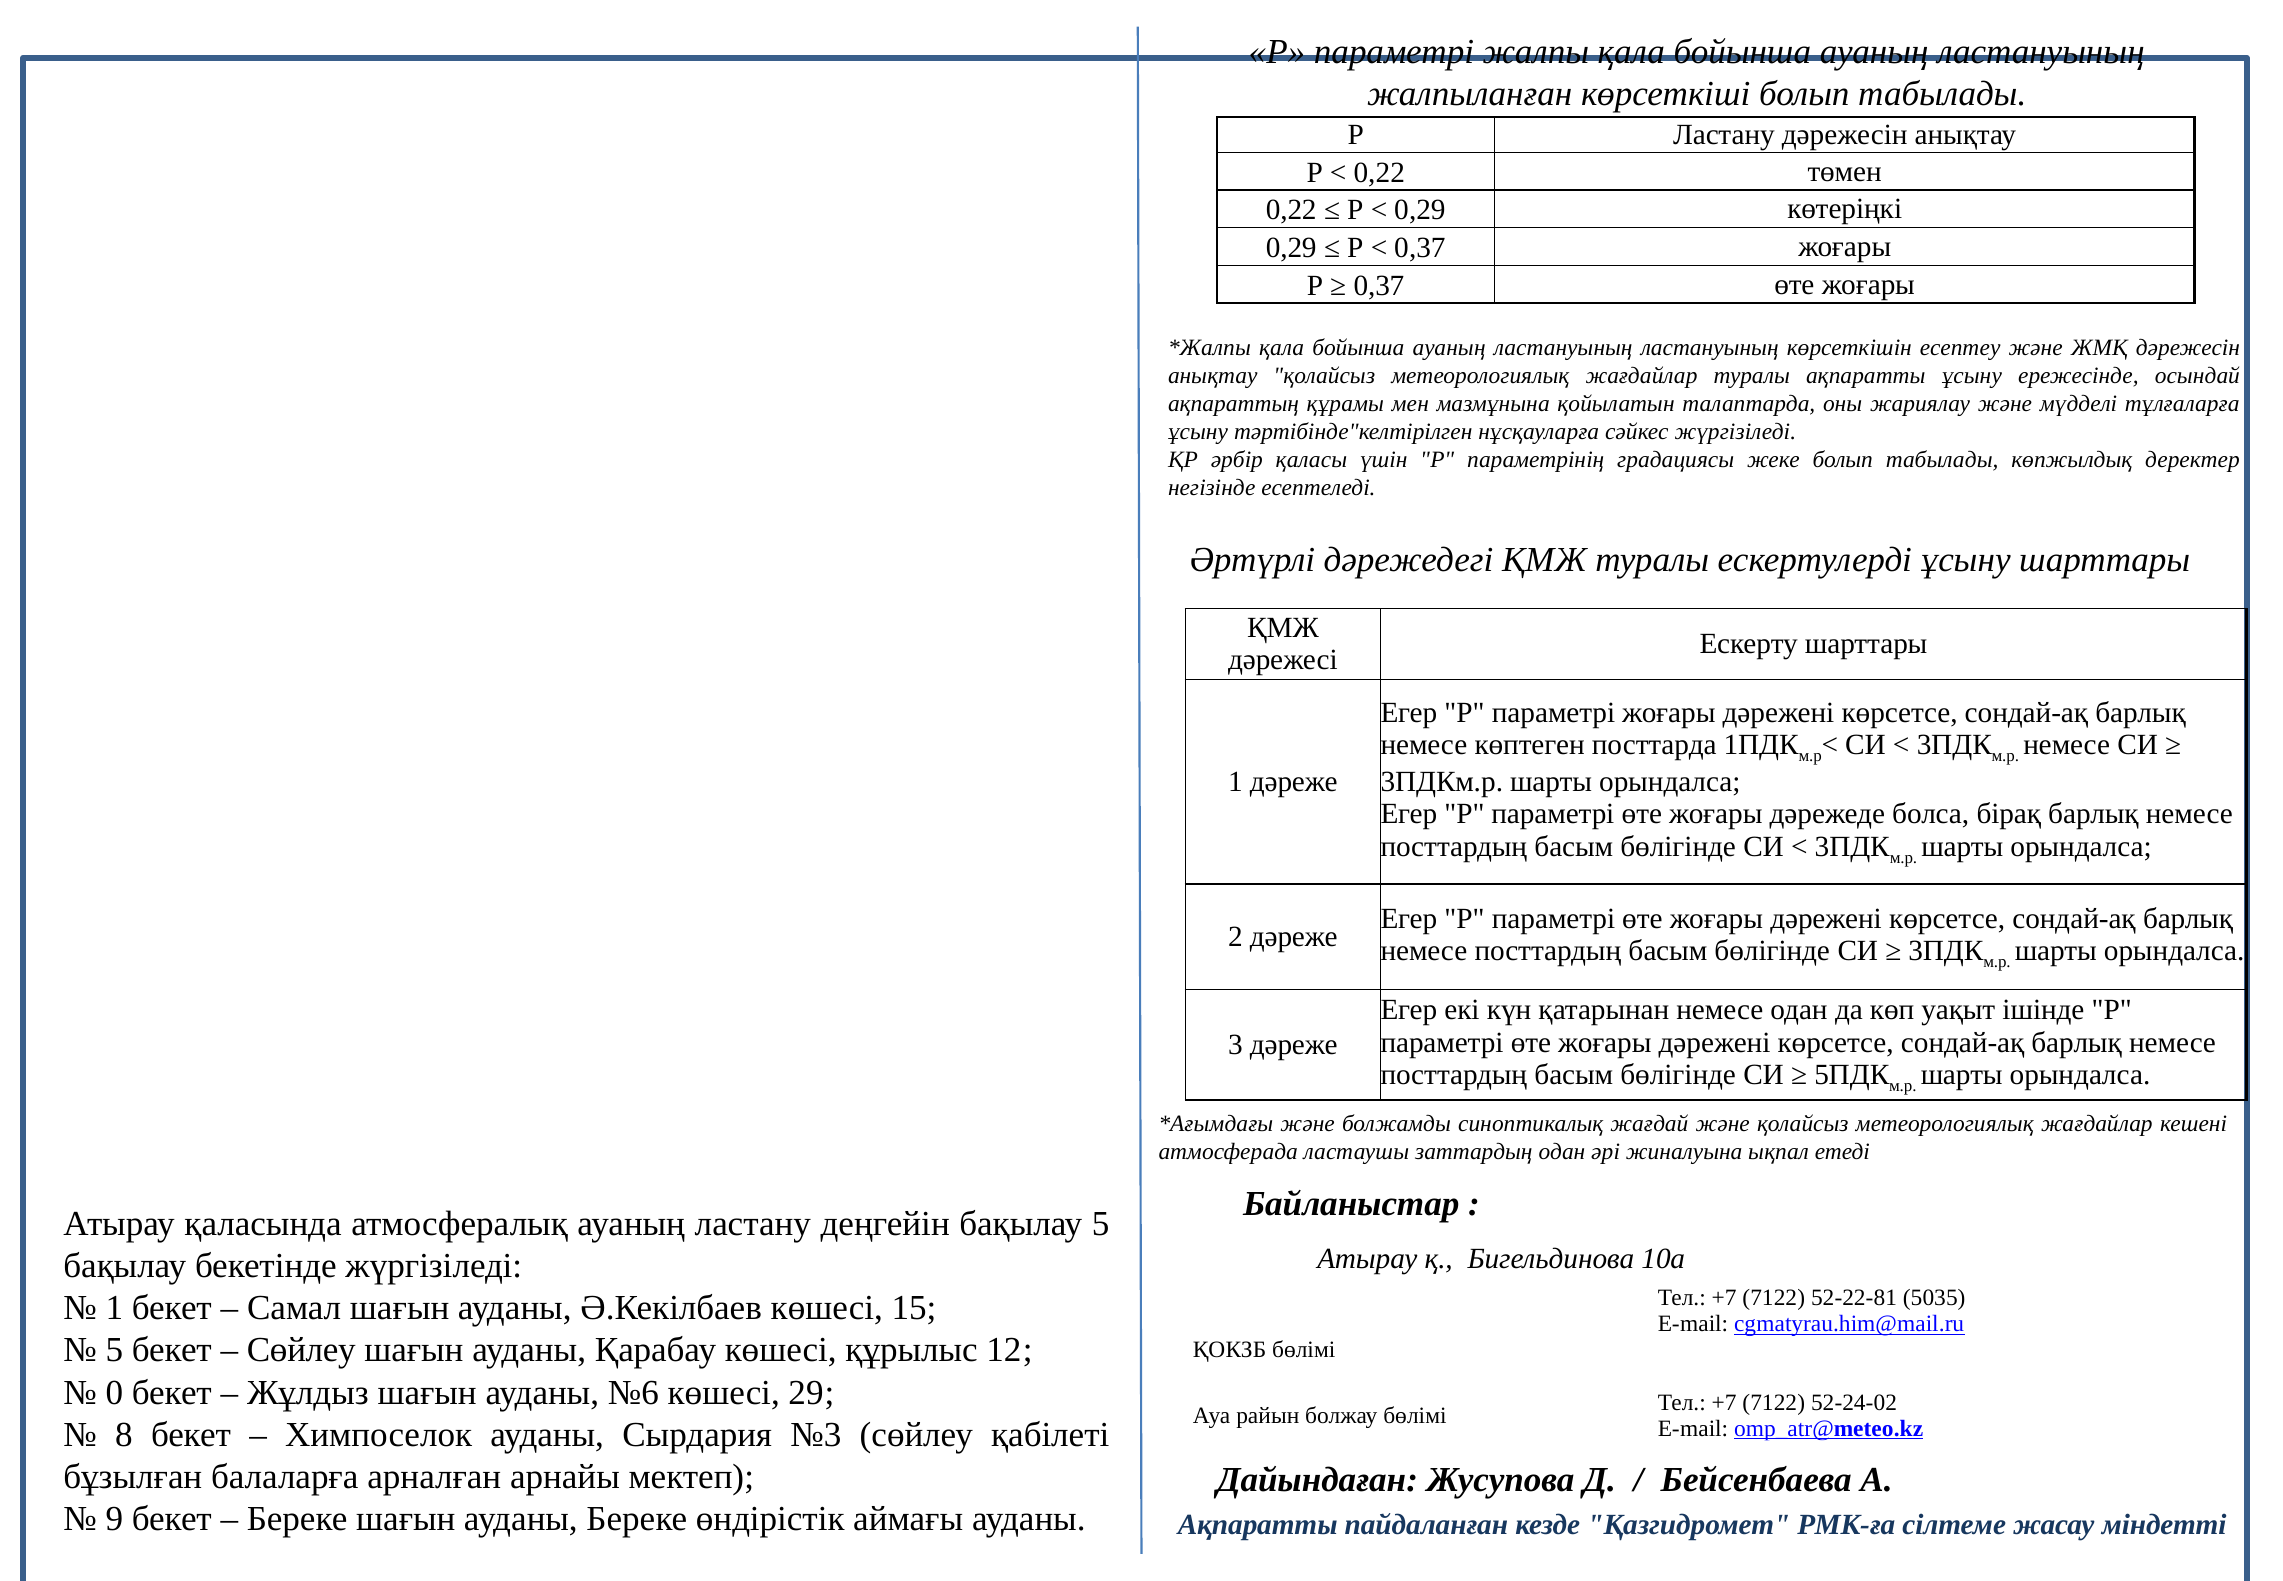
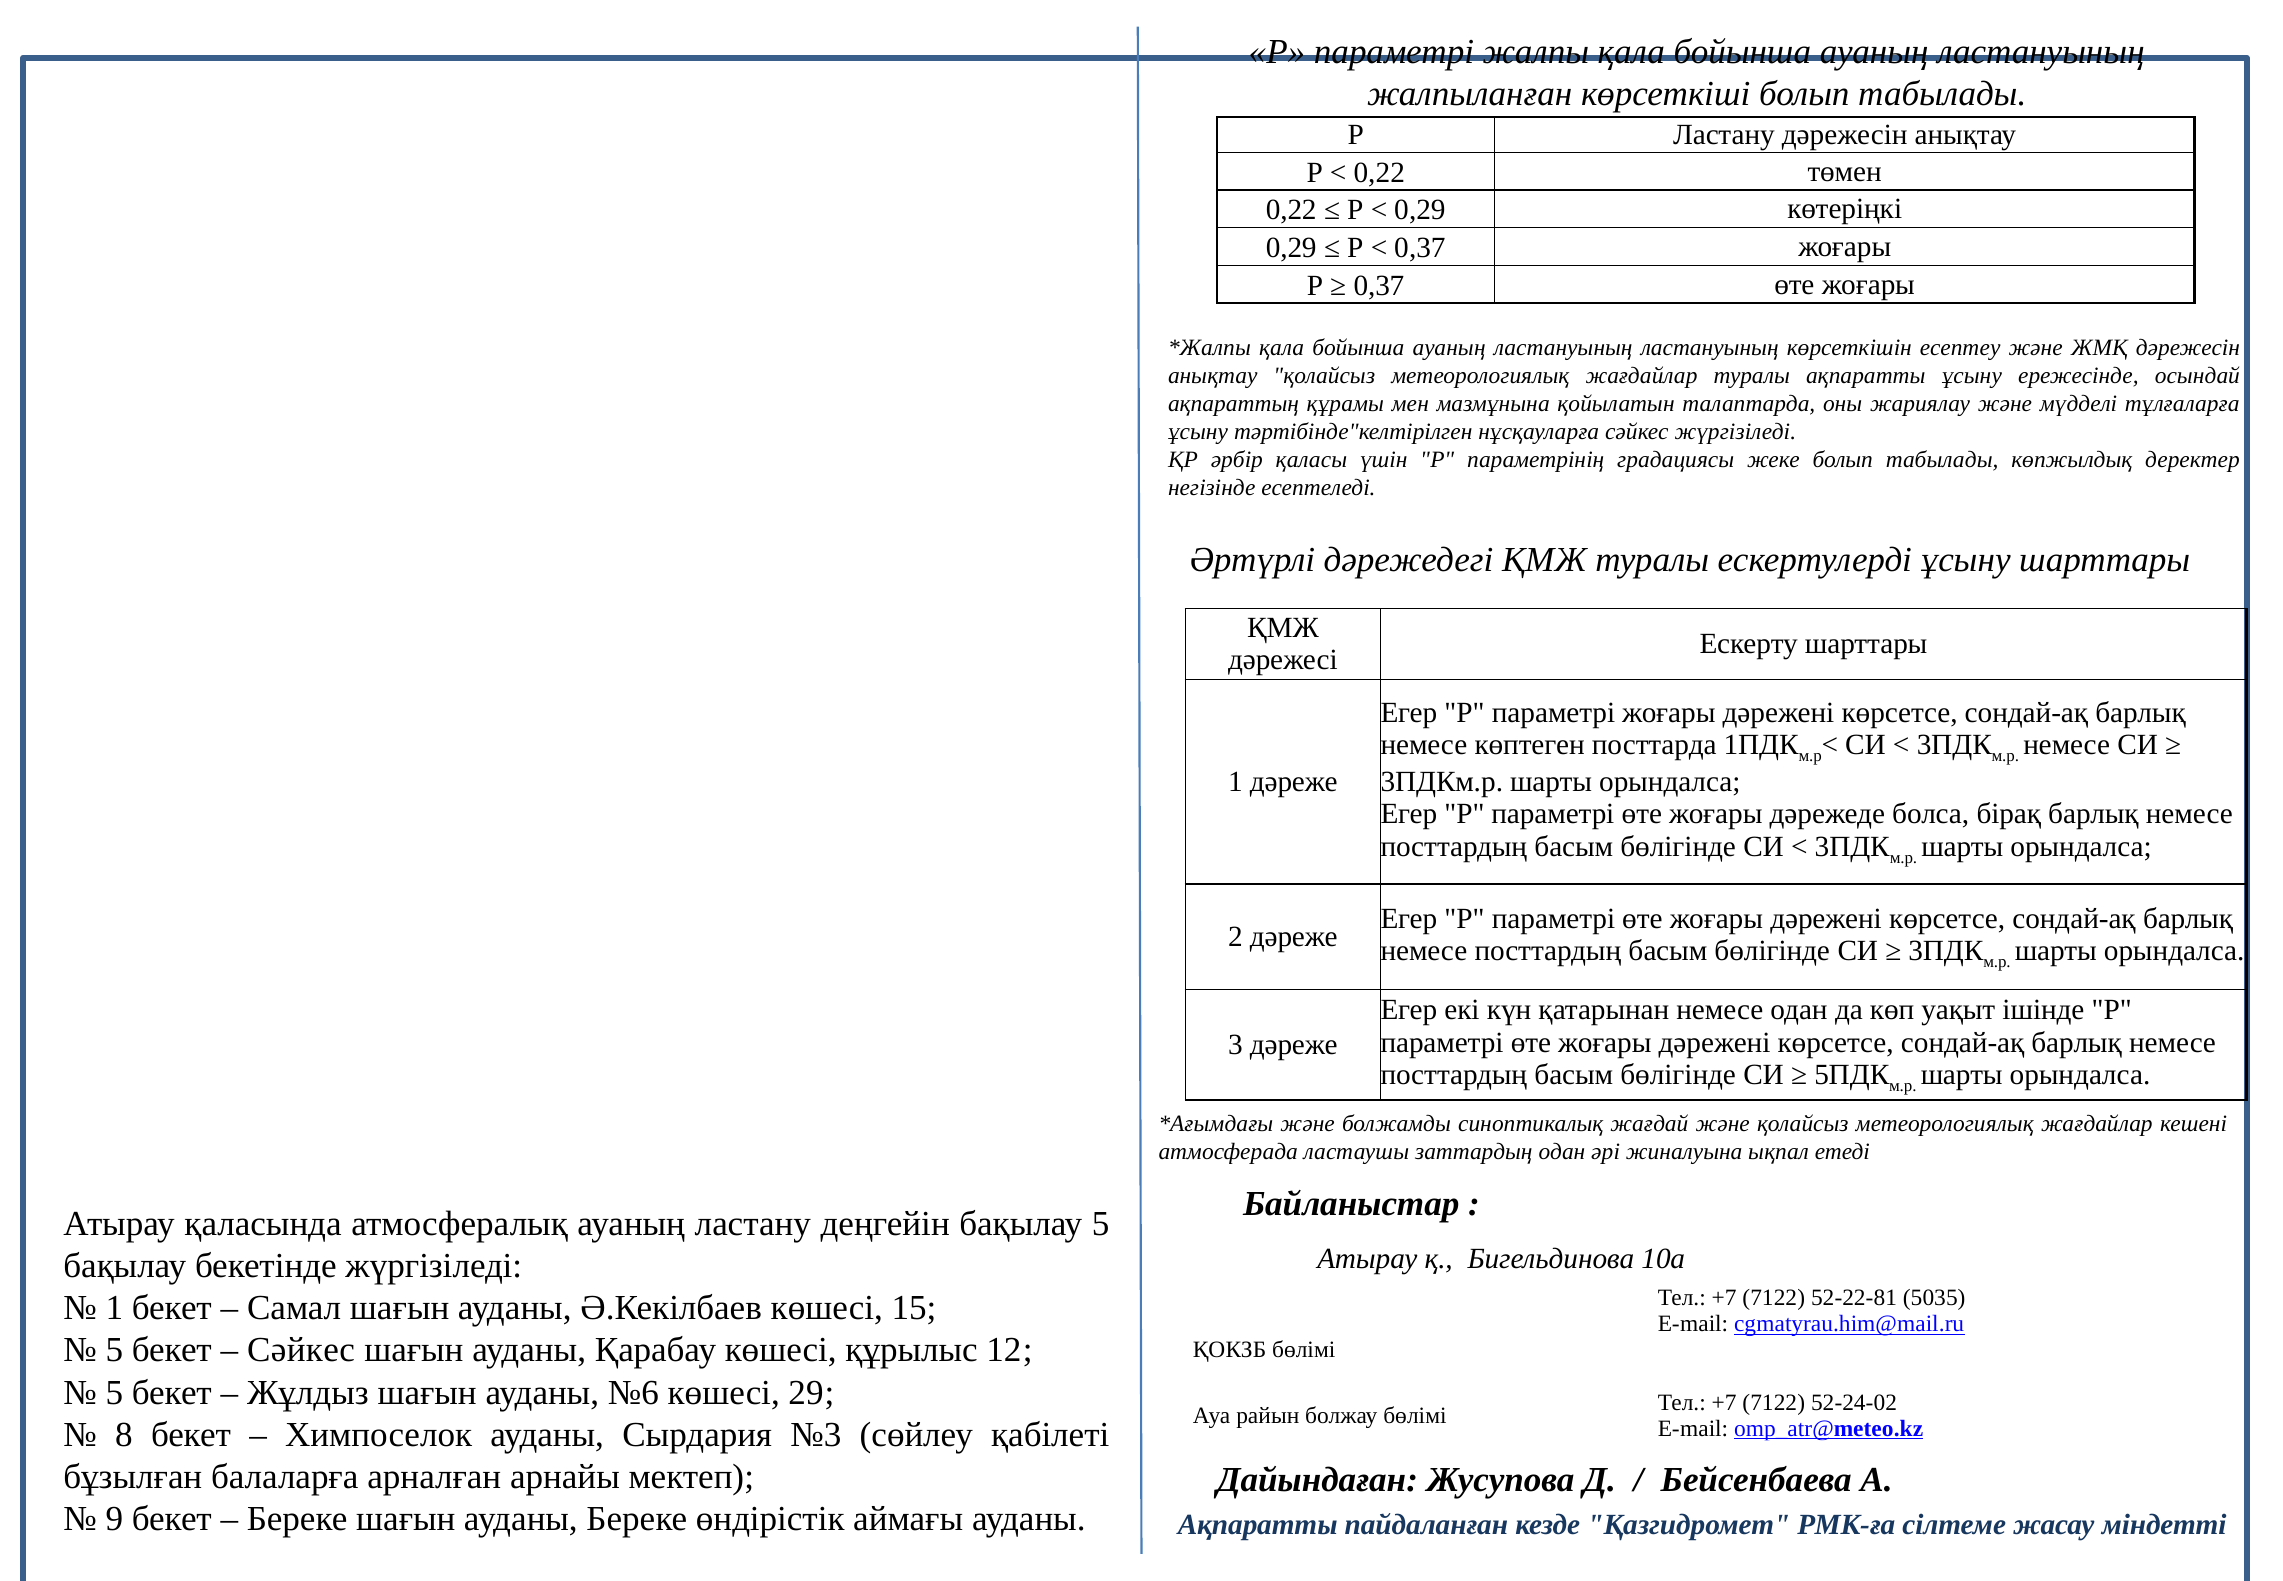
Сөйлеу: Сөйлеу -> Сәйкес (301, 1350)
0: 0 -> 5 (114, 1392)
